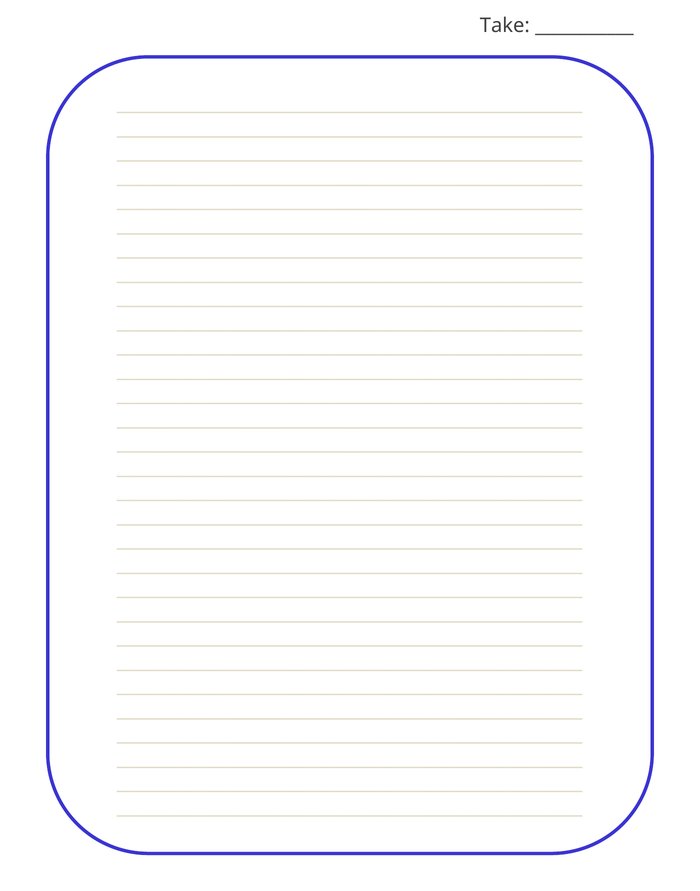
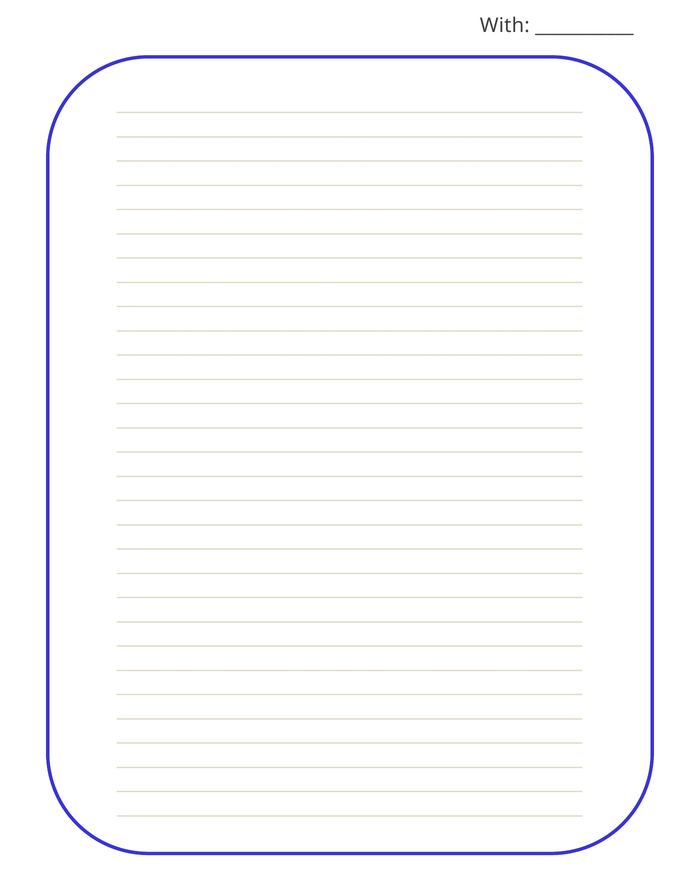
Take: Take -> With (505, 26)
